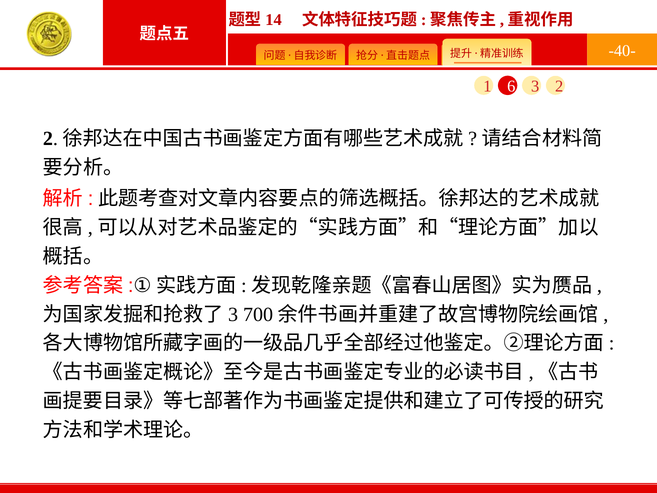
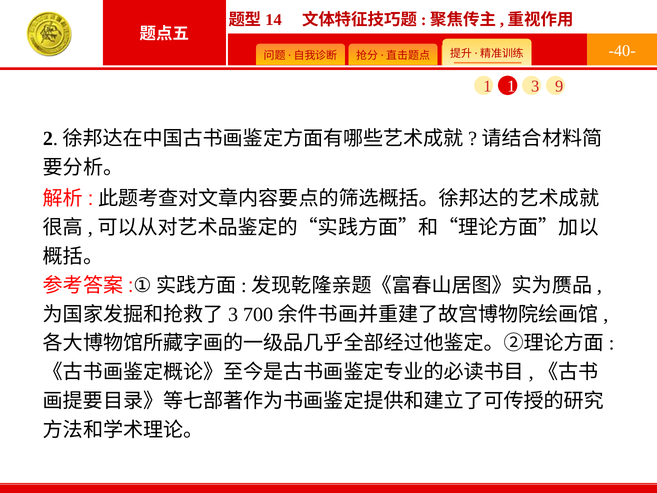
1 6: 6 -> 1 (511, 86)
2: 2 -> 9 (559, 86)
